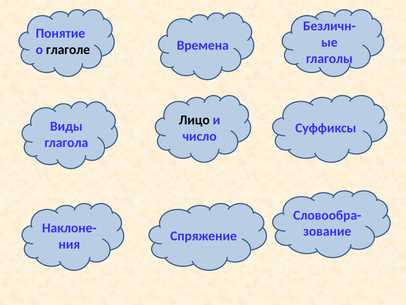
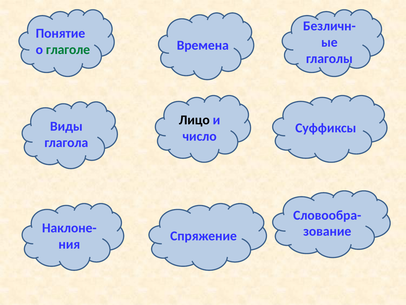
глаголе colour: black -> green (68, 49)
